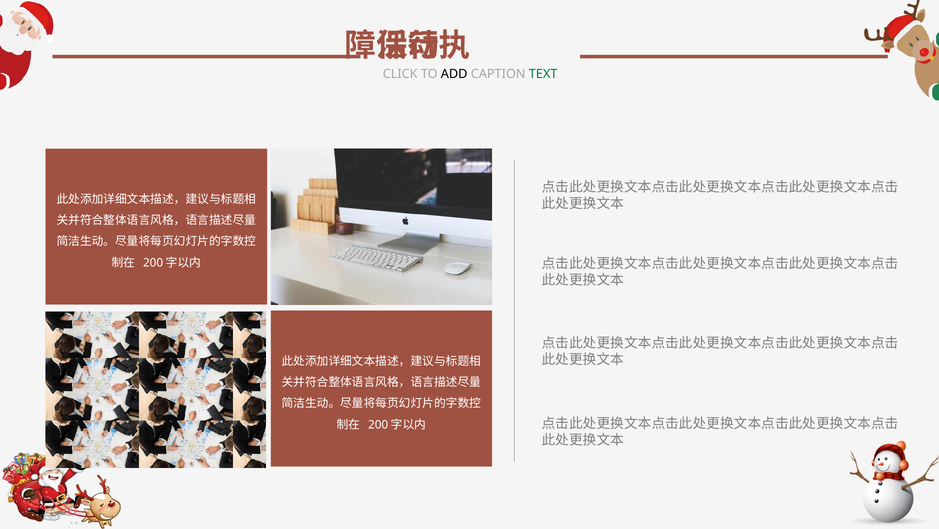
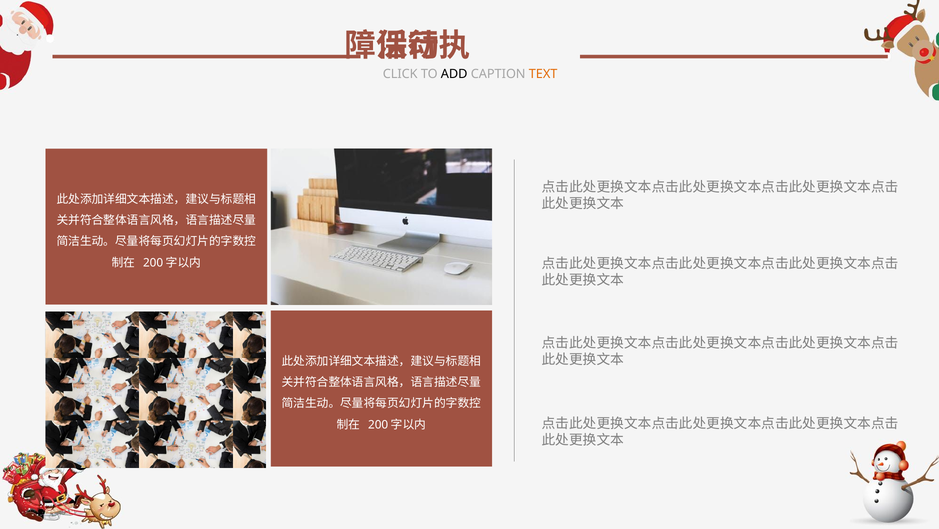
TEXT colour: green -> orange (543, 74)
